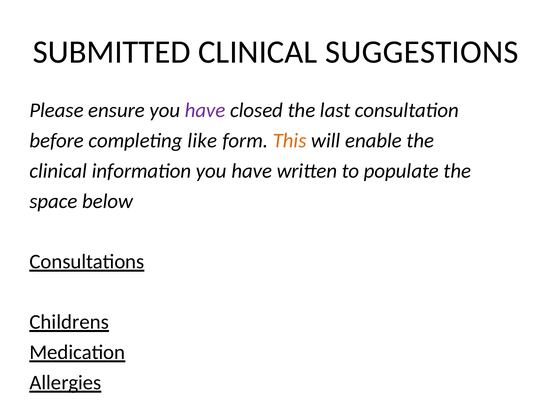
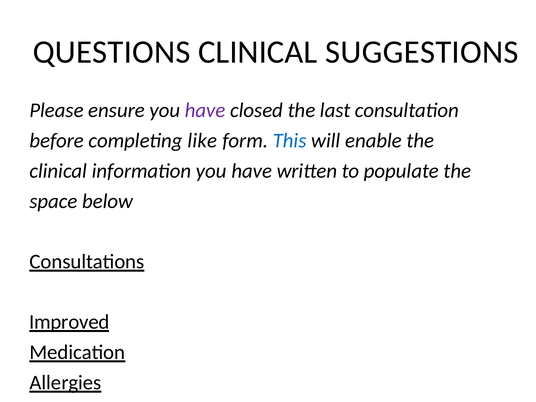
SUBMITTED: SUBMITTED -> QUESTIONS (112, 52)
This colour: orange -> blue (290, 141)
Childrens: Childrens -> Improved (69, 322)
